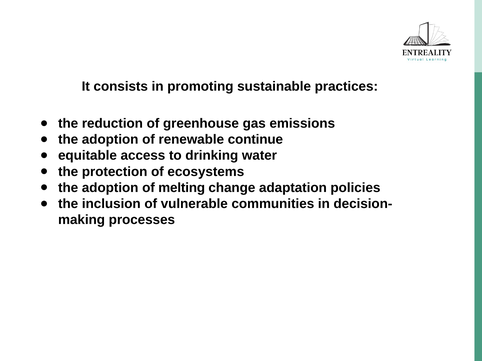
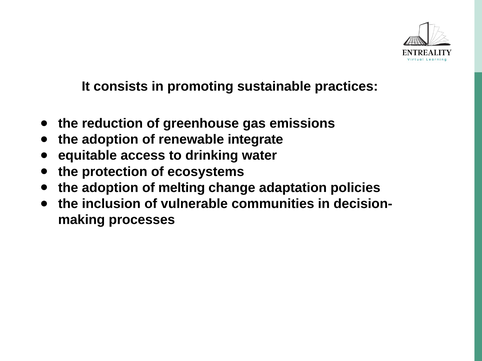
continue: continue -> integrate (255, 140)
